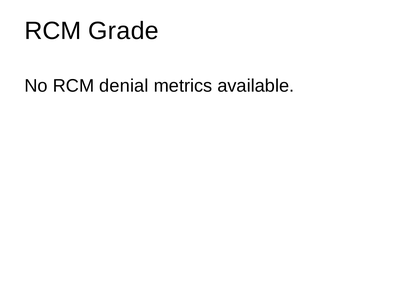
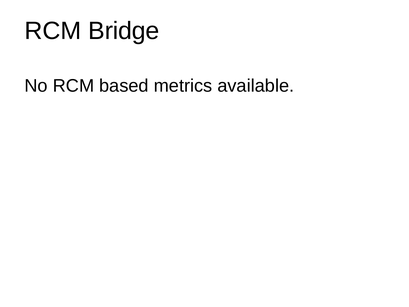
Grade: Grade -> Bridge (124, 31)
denial: denial -> based (124, 86)
